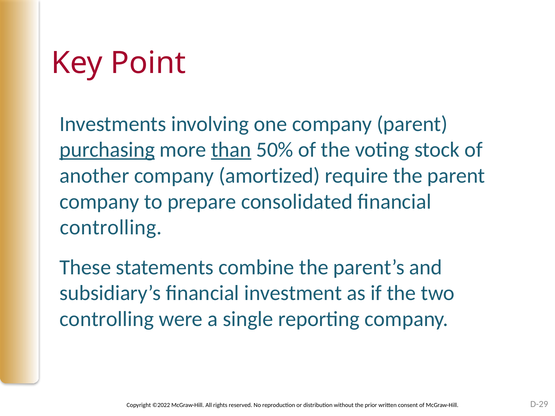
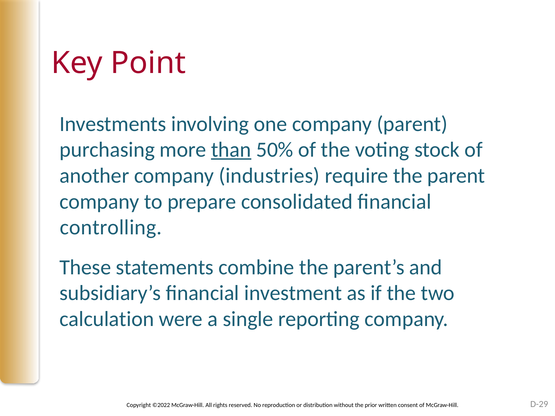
purchasing underline: present -> none (107, 150)
amortized: amortized -> industries (269, 176)
controlling: controlling -> calculation (107, 319)
